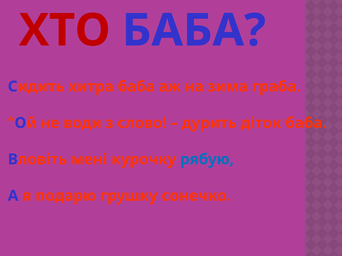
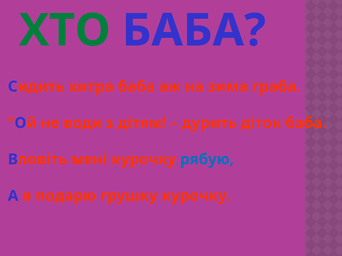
ХТО colour: red -> green (65, 31)
слово: слово -> дітям (142, 123)
грушку сонечко: сонечко -> курочку (196, 196)
